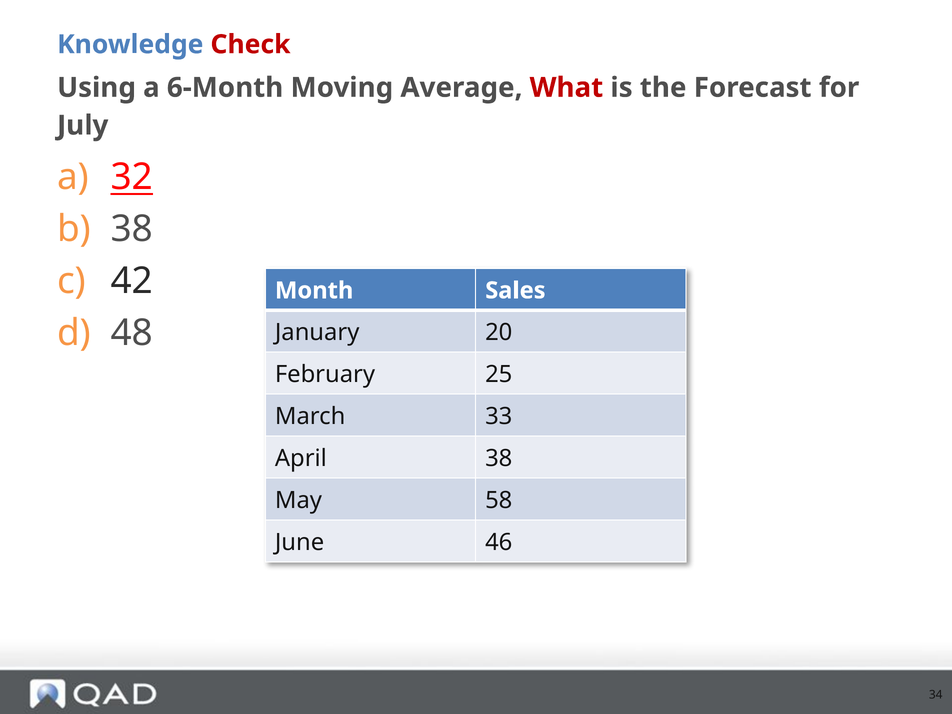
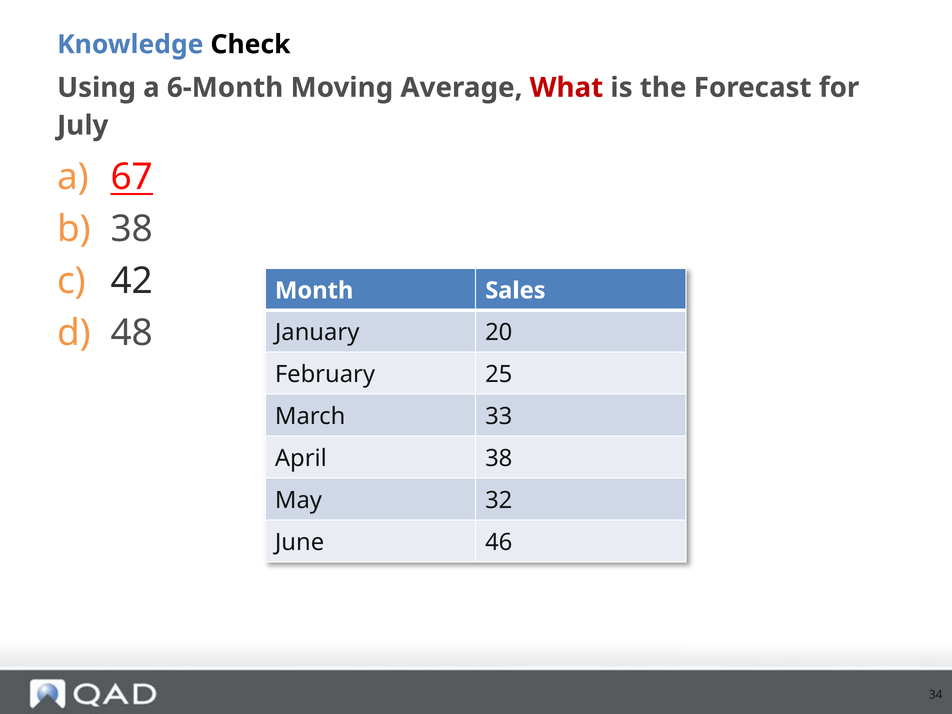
Check colour: red -> black (250, 44)
32: 32 -> 67 (132, 177)
58: 58 -> 32 (499, 500)
